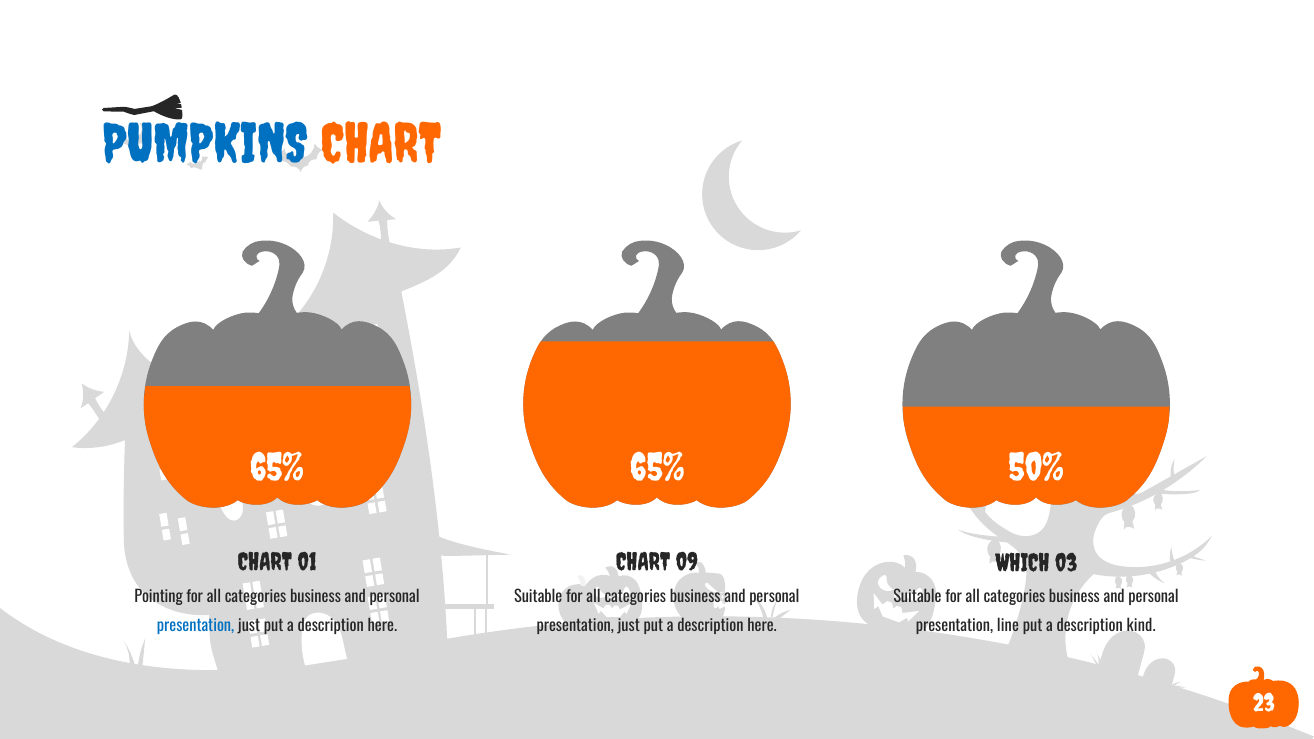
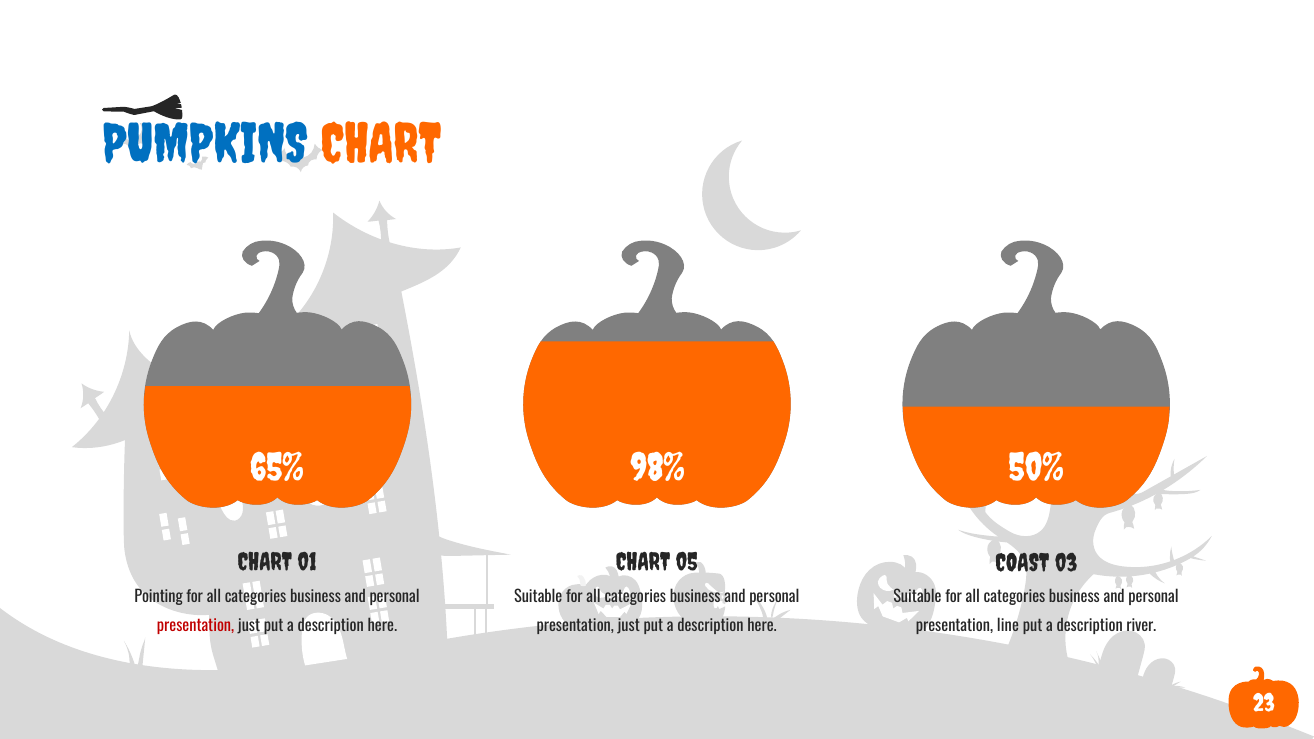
65% 65%: 65% -> 98% (657, 468)
09: 09 -> 05 (687, 563)
WHICH: WHICH -> COAST (1022, 563)
presentation colour: blue -> red (196, 626)
kind: kind -> river (1141, 627)
